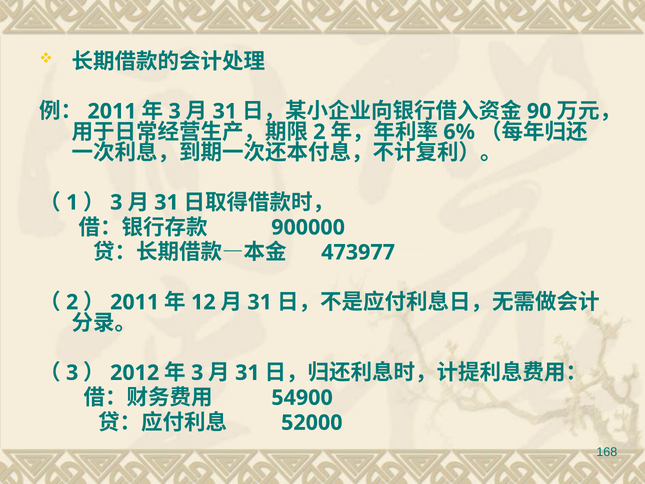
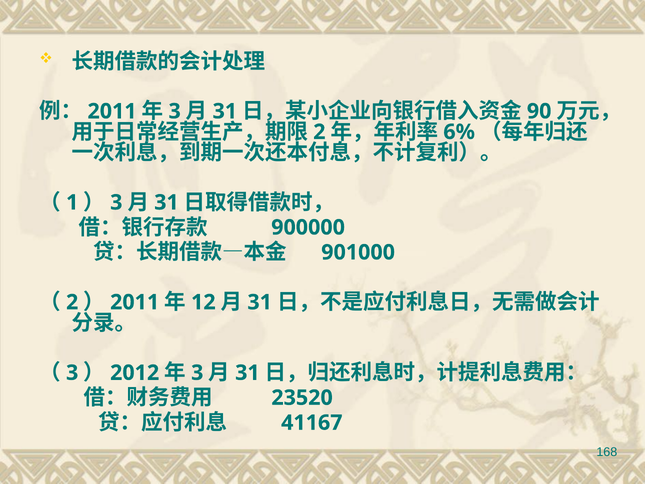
473977: 473977 -> 901000 (358, 252)
54900: 54900 -> 23520 (302, 398)
52000: 52000 -> 41167 (312, 422)
